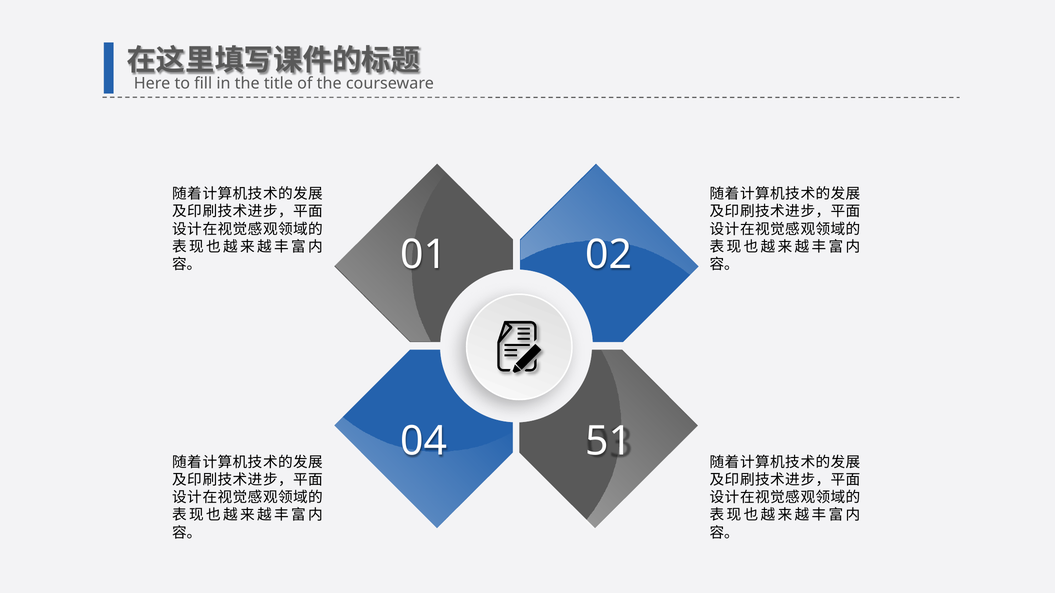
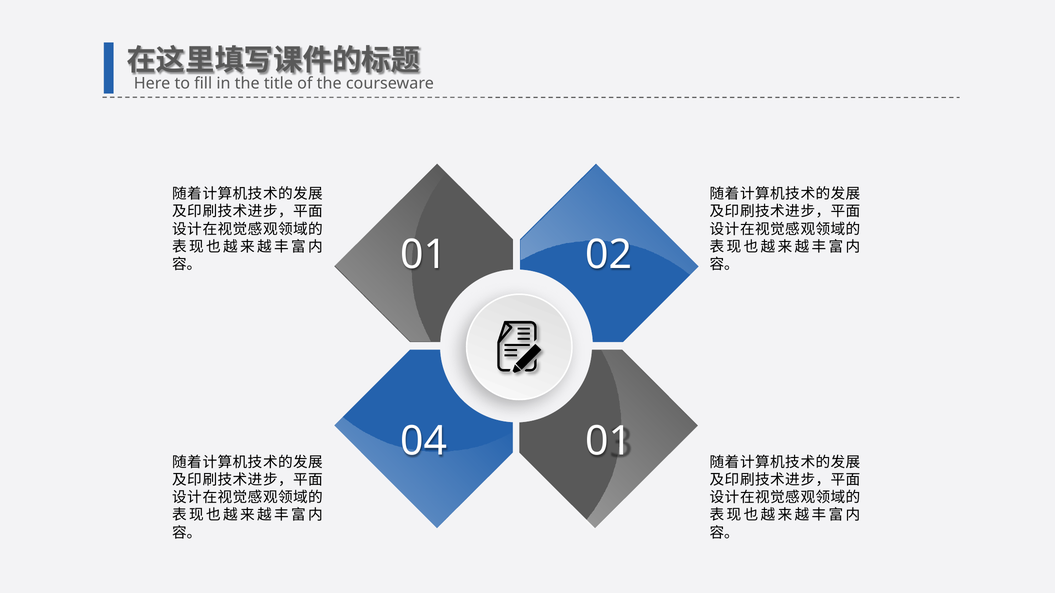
04 51: 51 -> 01 (609, 442)
